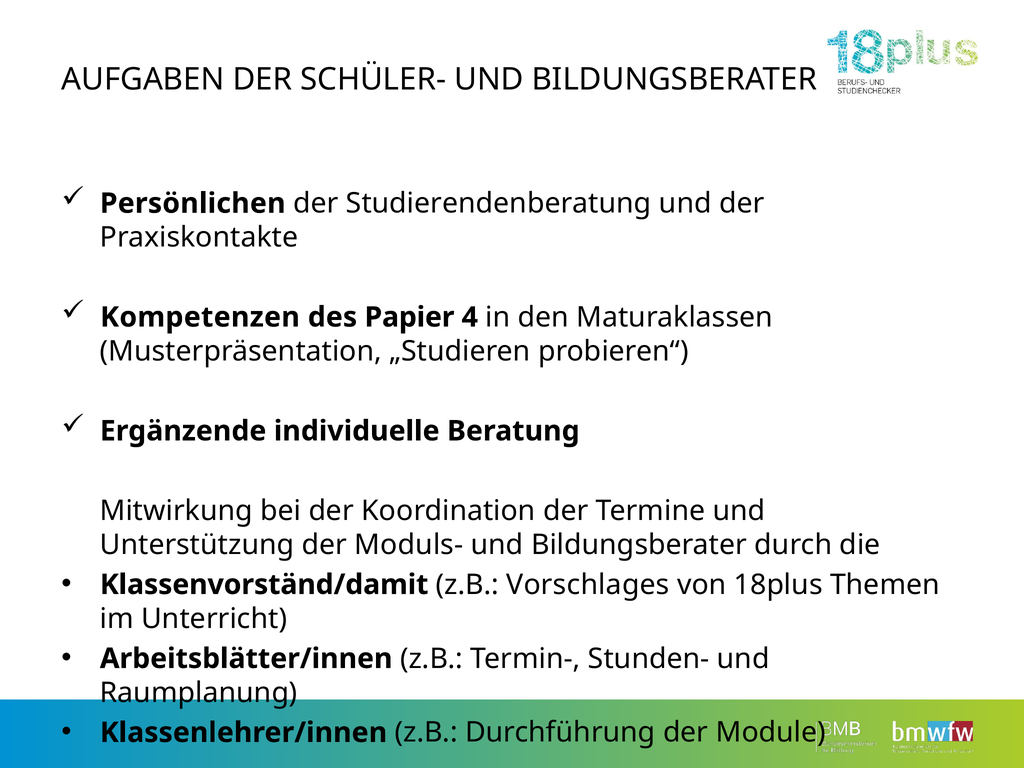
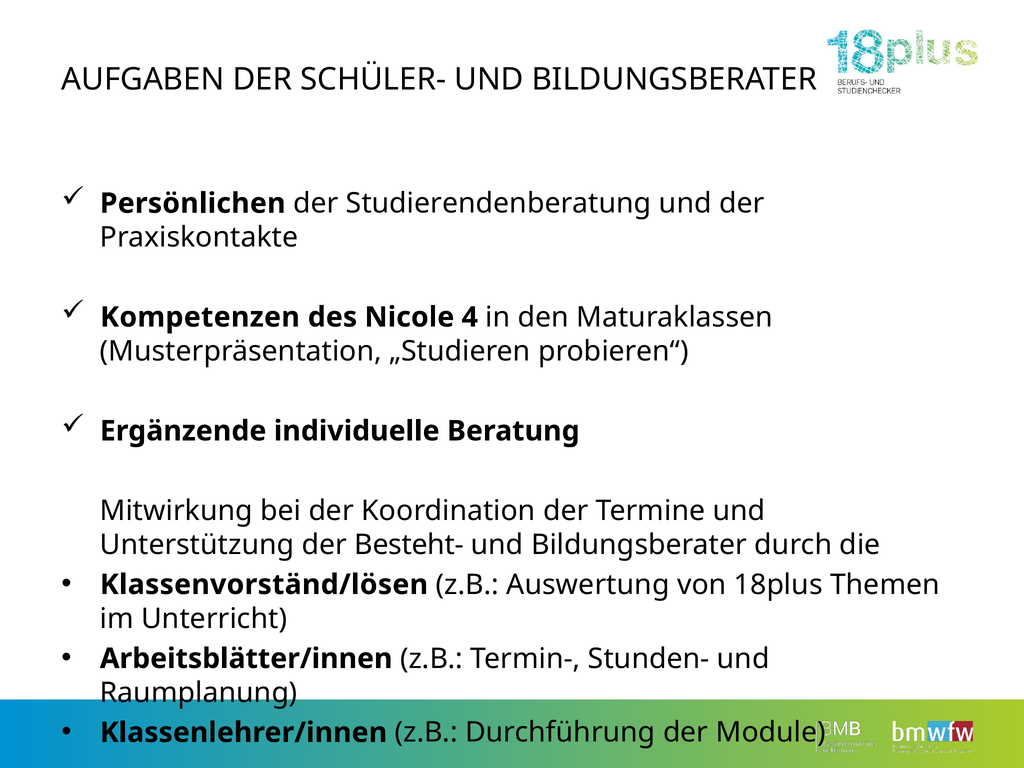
Papier: Papier -> Nicole (409, 317)
Moduls-: Moduls- -> Besteht- (409, 545)
Klassenvorständ/damit: Klassenvorständ/damit -> Klassenvorständ/lösen (264, 585)
Vorschlages: Vorschlages -> Auswertung (588, 585)
